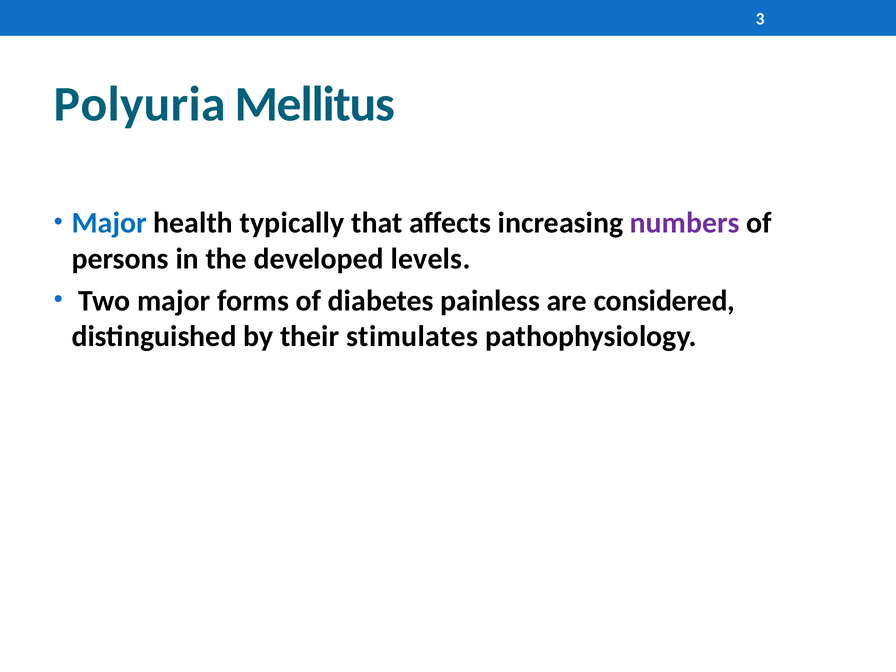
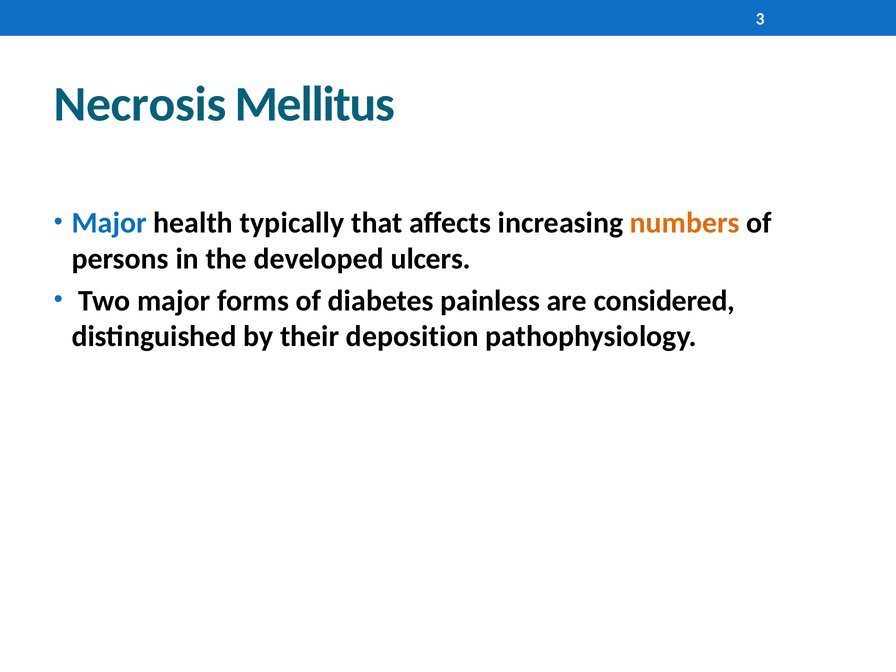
Polyuria: Polyuria -> Necrosis (140, 104)
numbers colour: purple -> orange (685, 223)
levels: levels -> ulcers (431, 259)
stimulates: stimulates -> deposition (412, 337)
